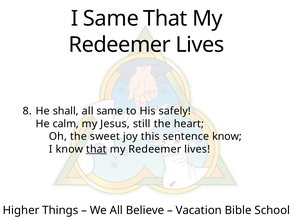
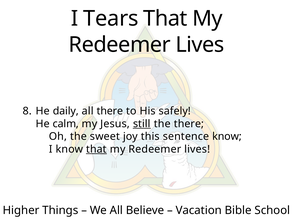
I Same: Same -> Tears (111, 19)
shall: shall -> daily (66, 111)
all same: same -> there (110, 111)
still underline: none -> present (142, 124)
the heart: heart -> there (189, 124)
